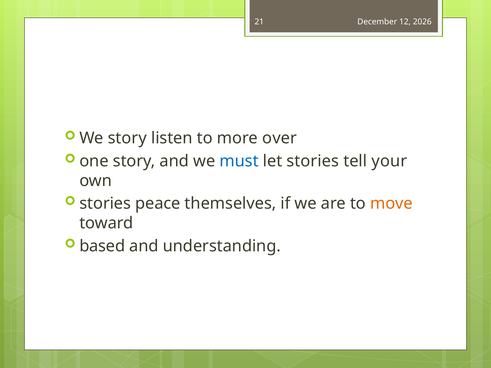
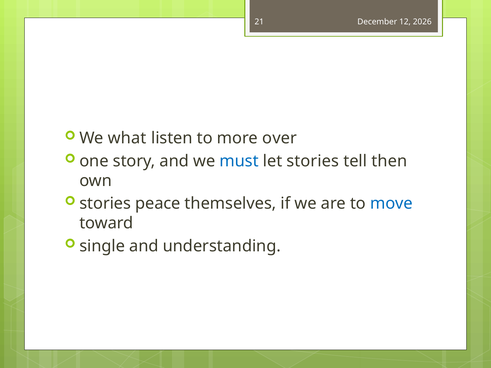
We story: story -> what (127, 138)
your: your -> then (389, 161)
move colour: orange -> blue (391, 204)
based: based -> single (102, 246)
